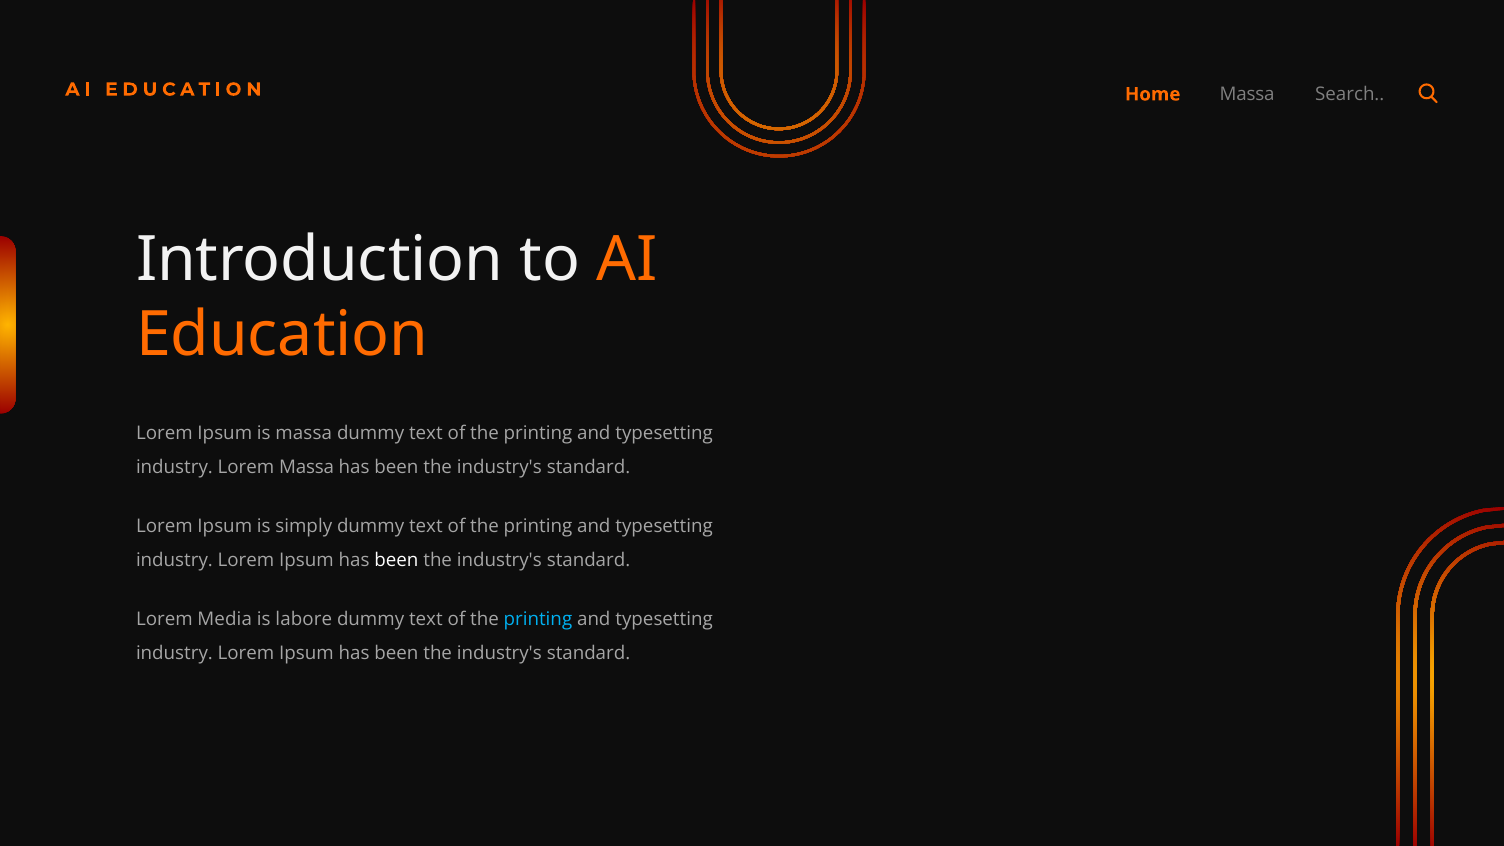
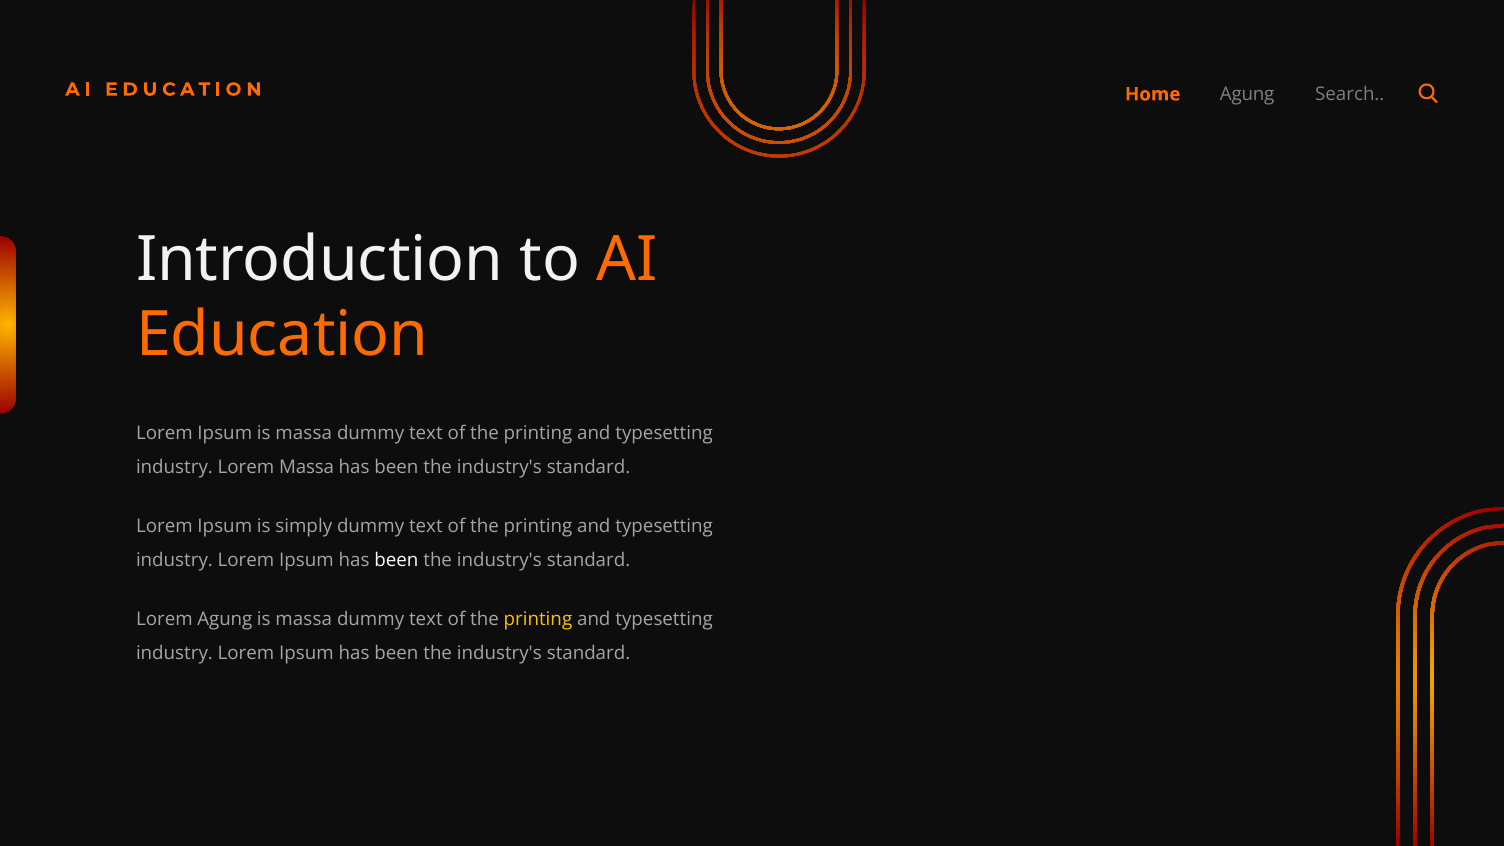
Home Massa: Massa -> Agung (1247, 94)
Lorem Media: Media -> Agung (225, 619)
labore: labore -> massa (304, 619)
printing colour: light blue -> yellow (538, 619)
